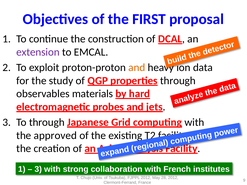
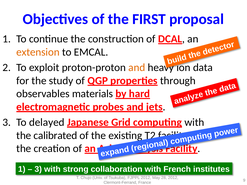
extension colour: purple -> orange (38, 52)
To through: through -> delayed (47, 122)
approved: approved -> calibrated (55, 136)
